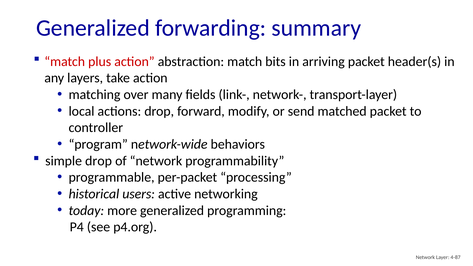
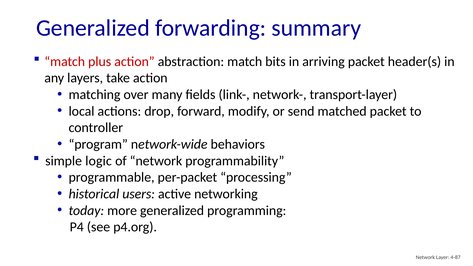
simple drop: drop -> logic (99, 161)
